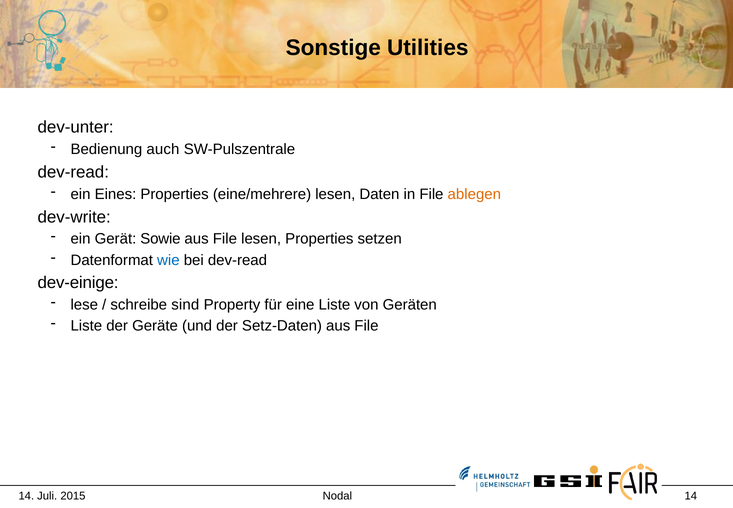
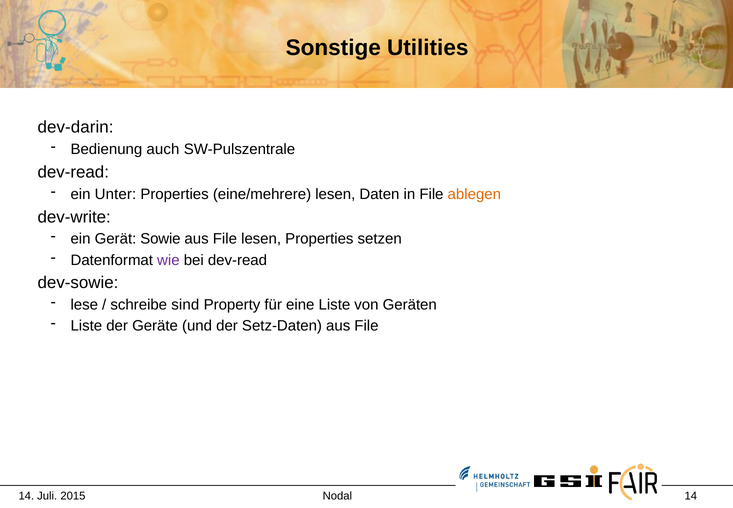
dev-unter: dev-unter -> dev-darin (76, 127)
Eines: Eines -> Unter (115, 194)
wie colour: blue -> purple (168, 260)
dev-einige: dev-einige -> dev-sowie (78, 282)
